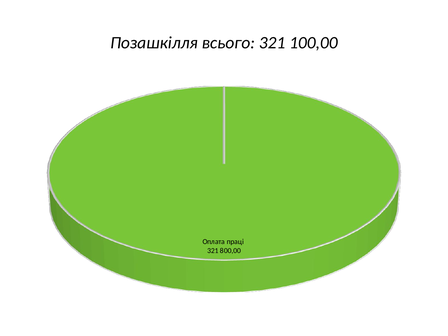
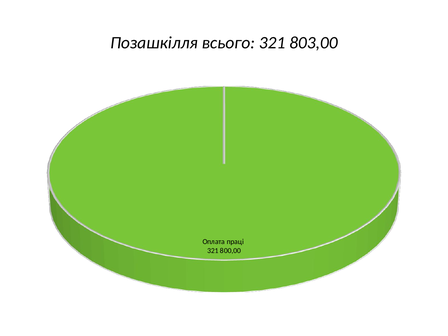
100,00: 100,00 -> 803,00 (313, 43)
